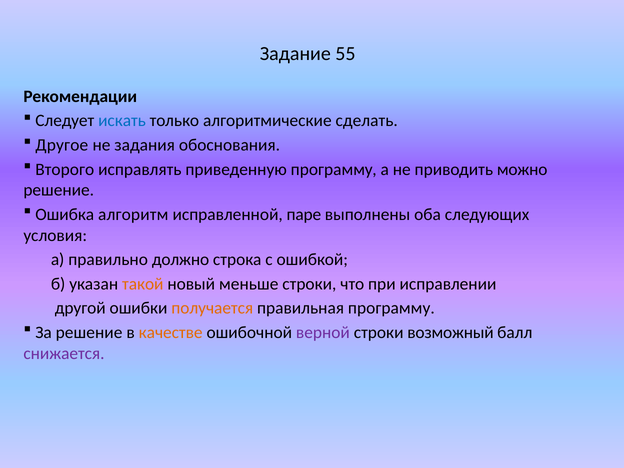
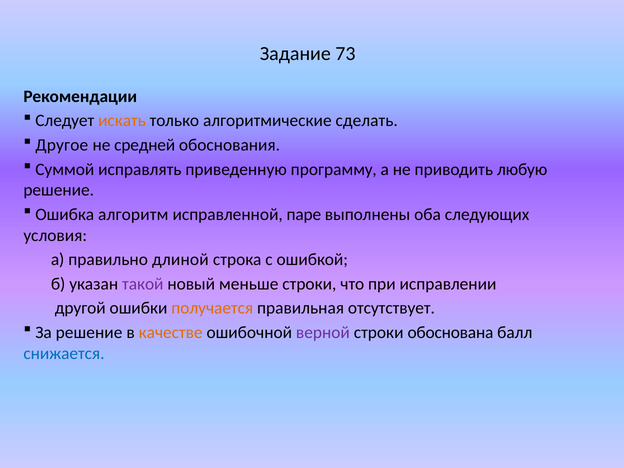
55: 55 -> 73 (345, 54)
искать colour: blue -> orange (122, 121)
задания: задания -> средней (145, 145)
Второго: Второго -> Суммой (65, 169)
можно: можно -> любую (522, 169)
должно: должно -> длиной (180, 260)
такой colour: orange -> purple (143, 284)
правильная программу: программу -> отсутствует (391, 308)
возможный: возможный -> обоснована (450, 332)
снижается colour: purple -> blue (64, 353)
